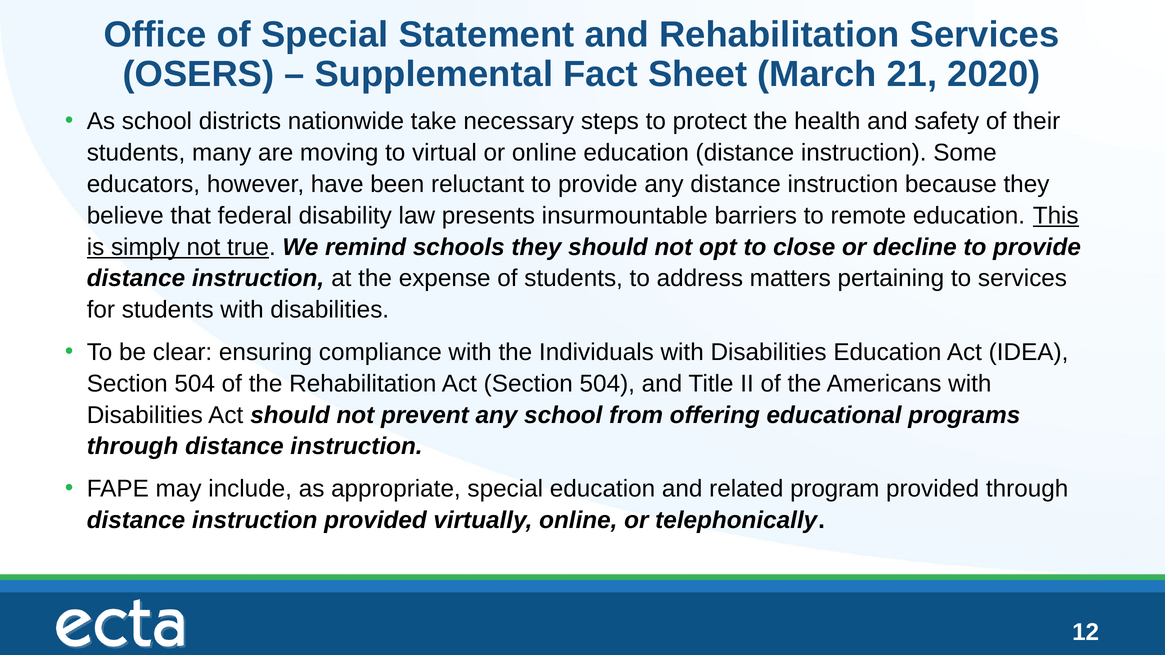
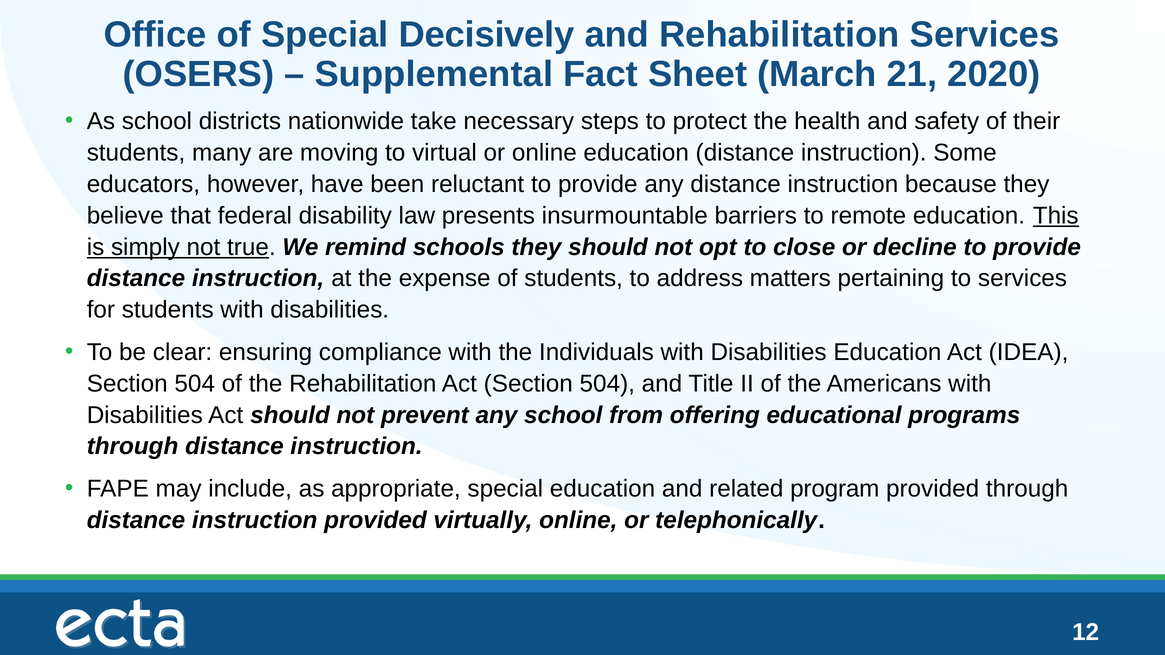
Statement: Statement -> Decisively (487, 35)
